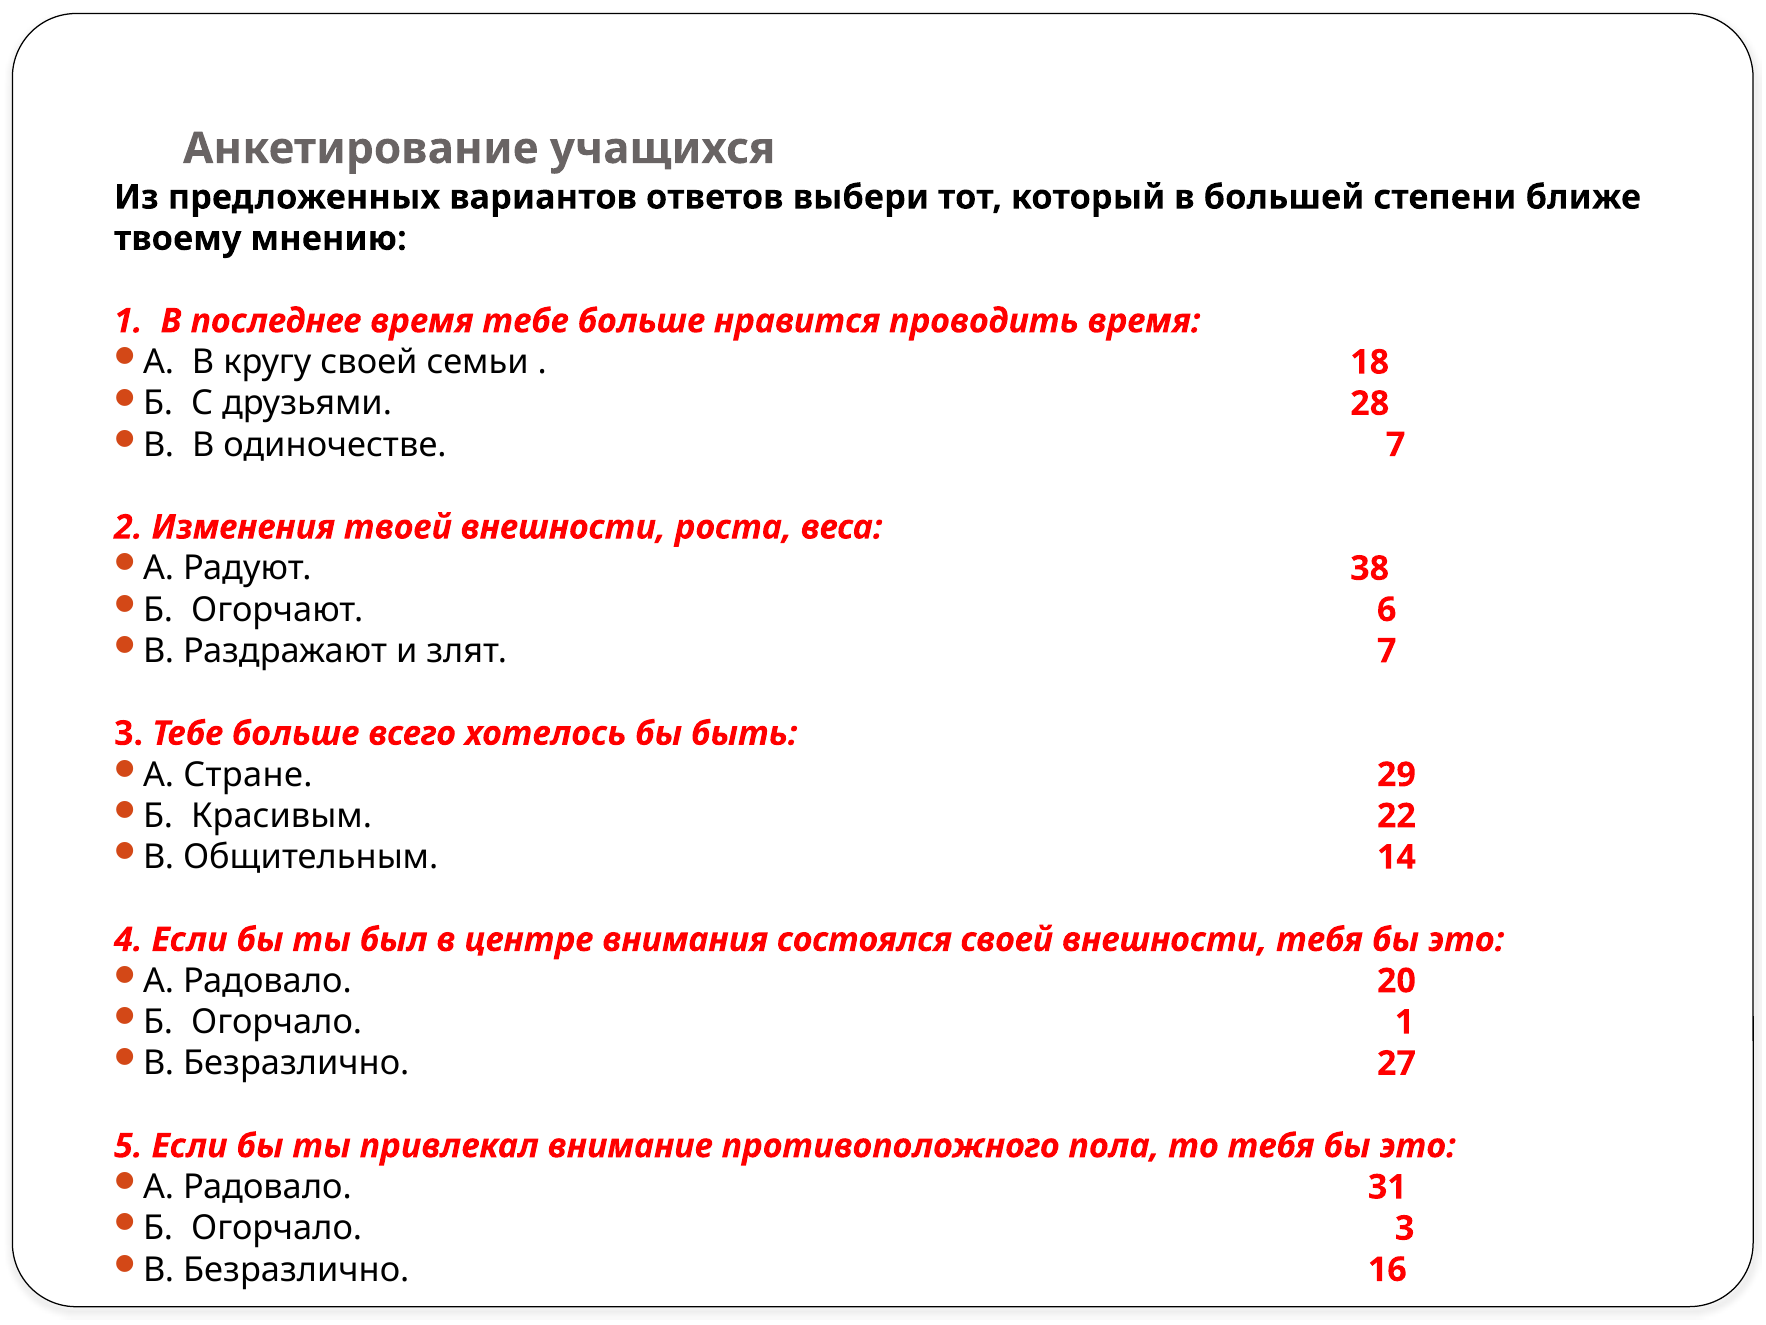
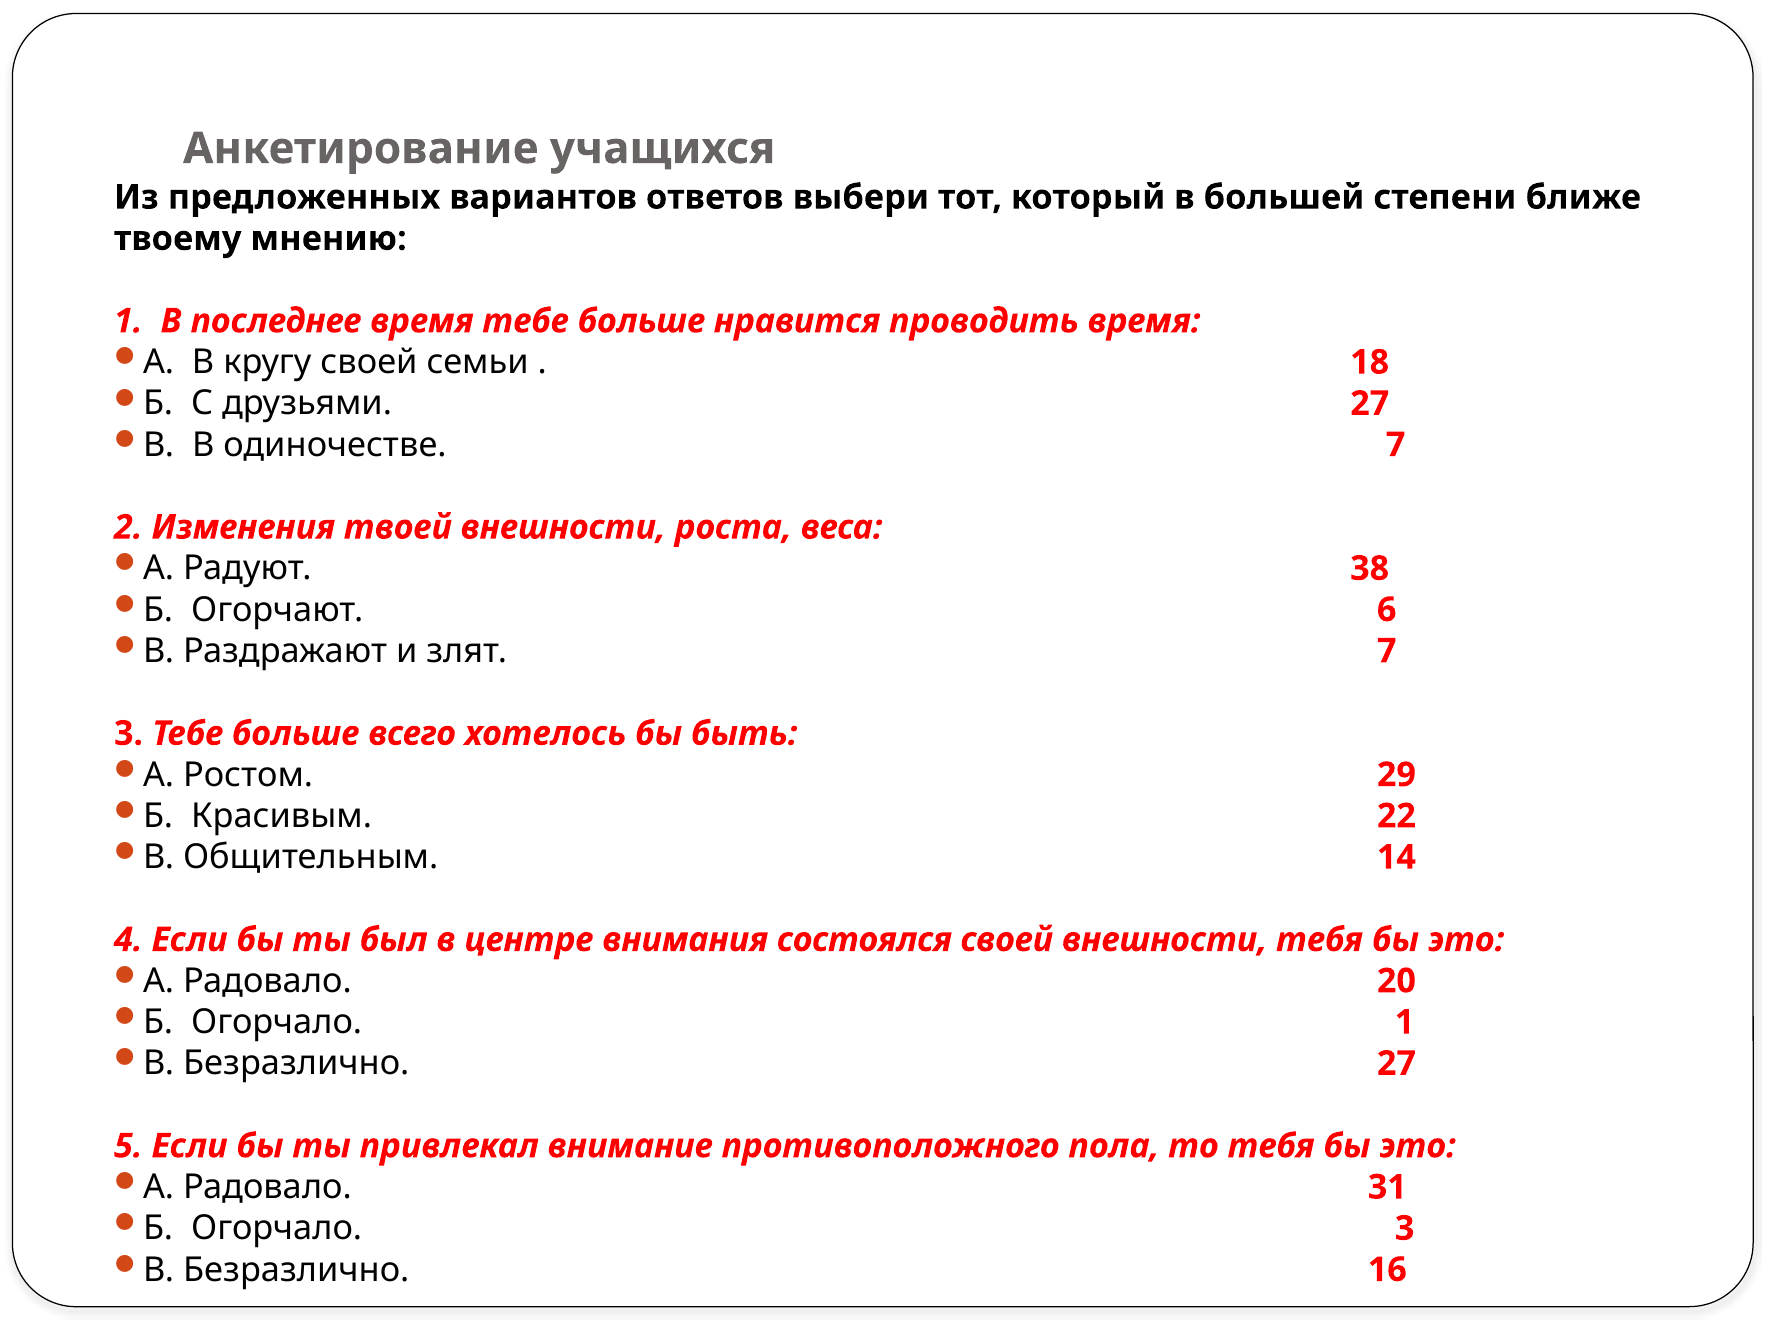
друзьями 28: 28 -> 27 (1370, 403)
Стране: Стране -> Ростом (248, 774)
